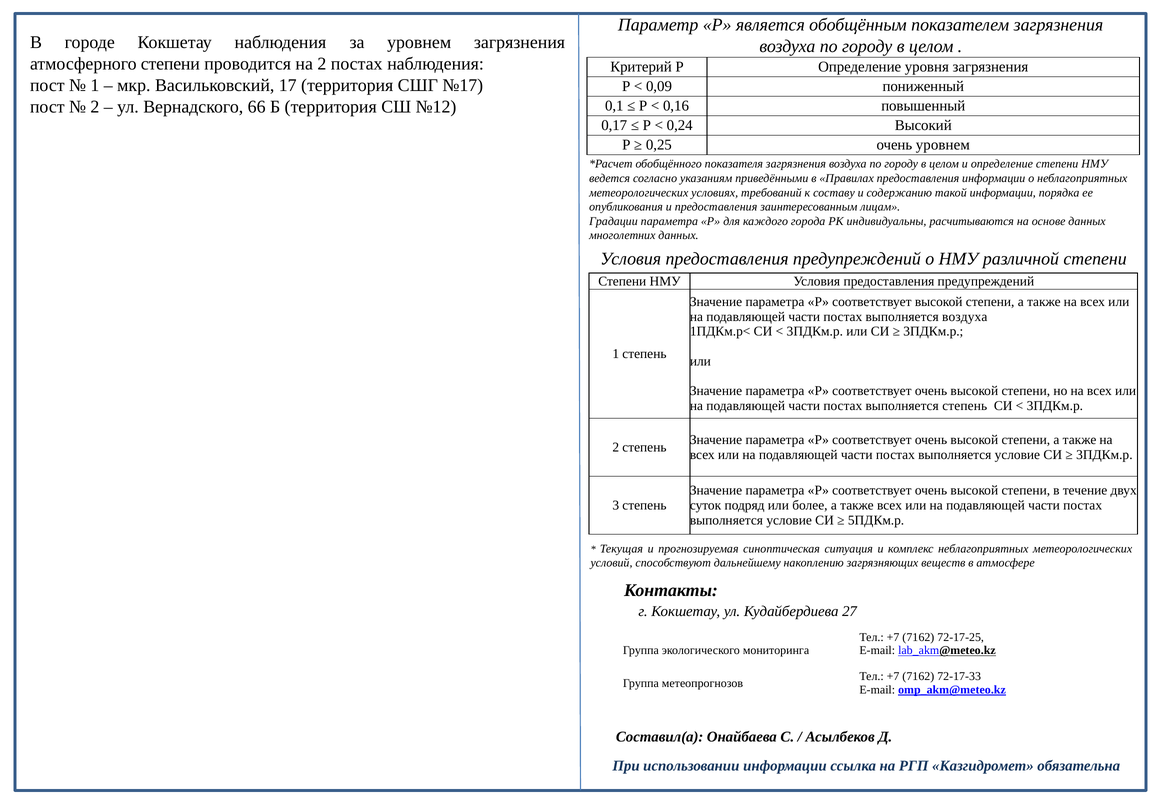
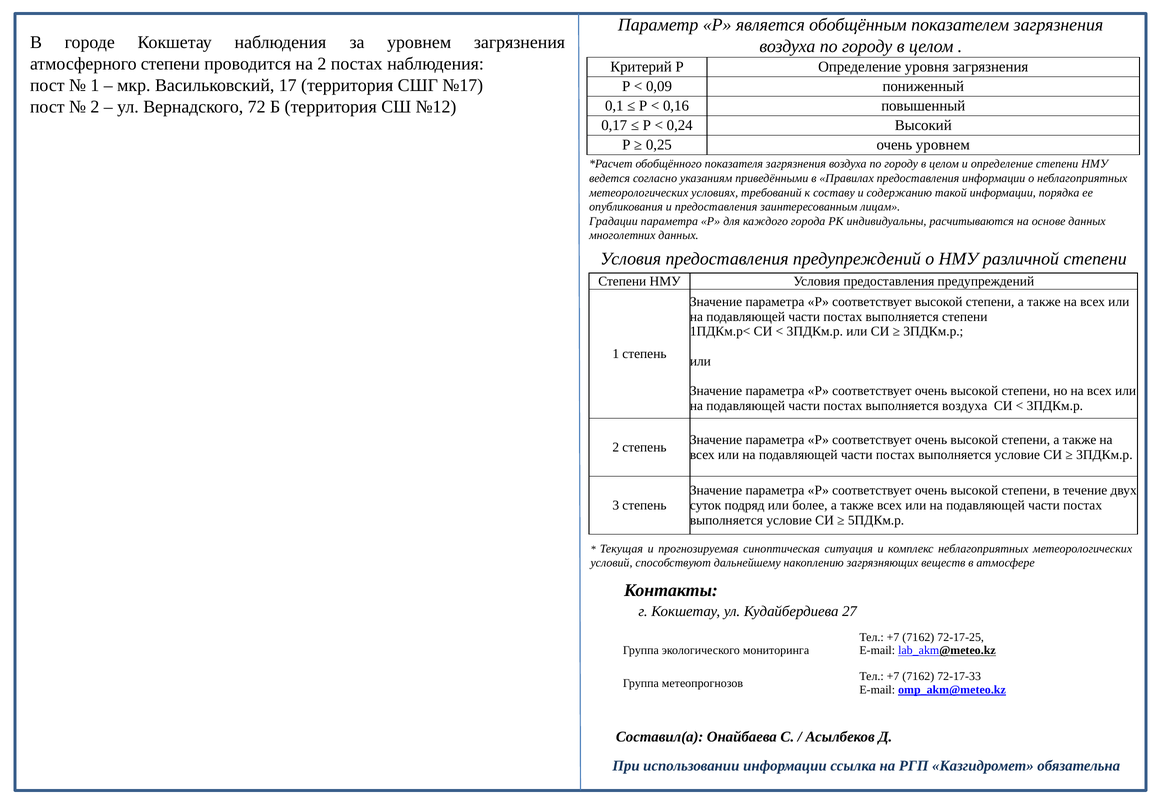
66: 66 -> 72 (257, 107)
выполняется воздуха: воздуха -> степени (965, 316)
выполняется степень: степень -> воздуха (965, 406)
